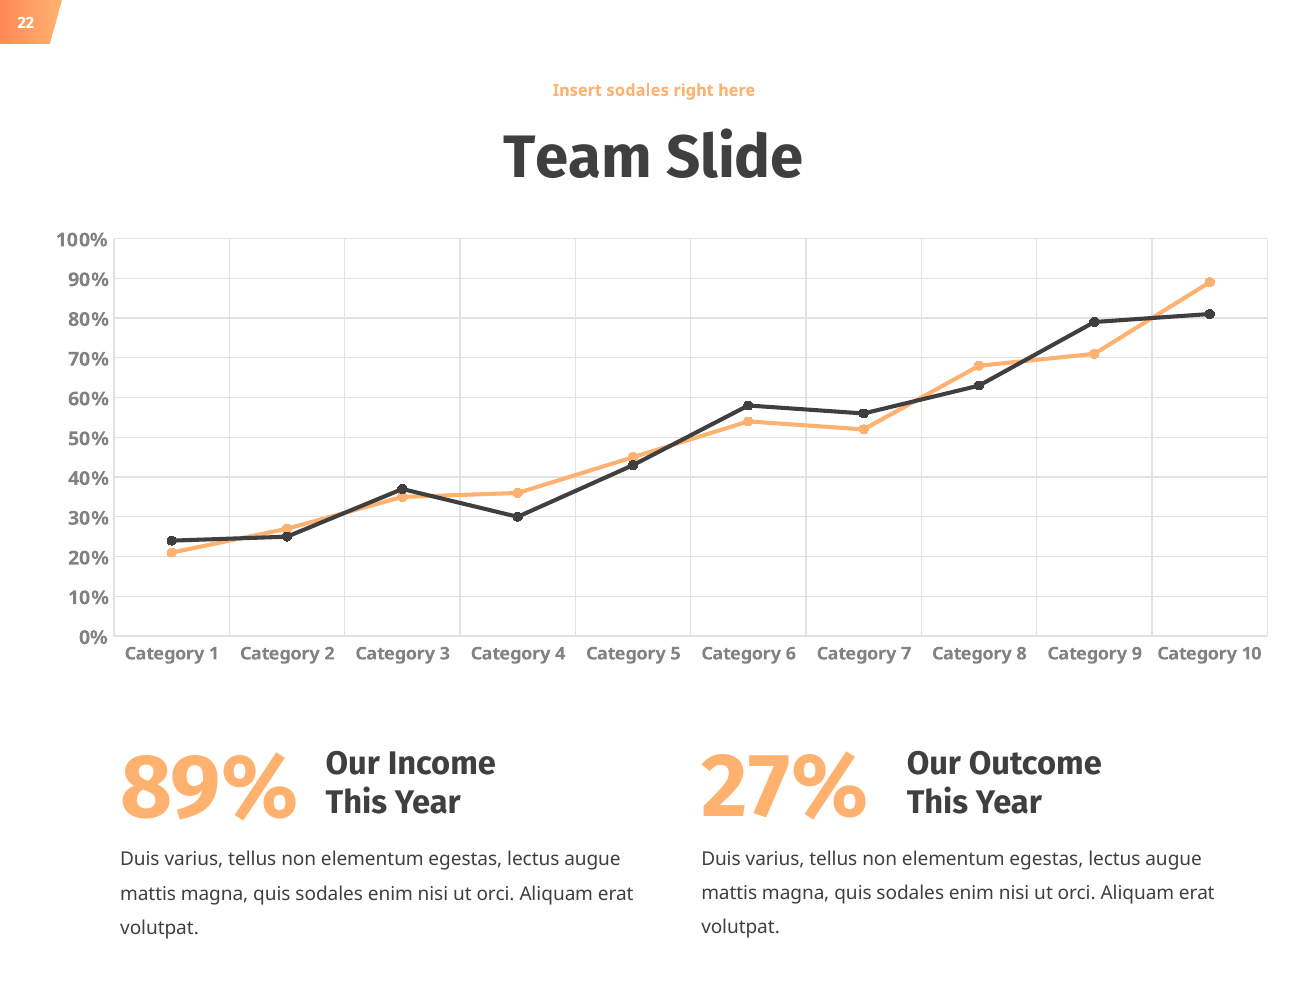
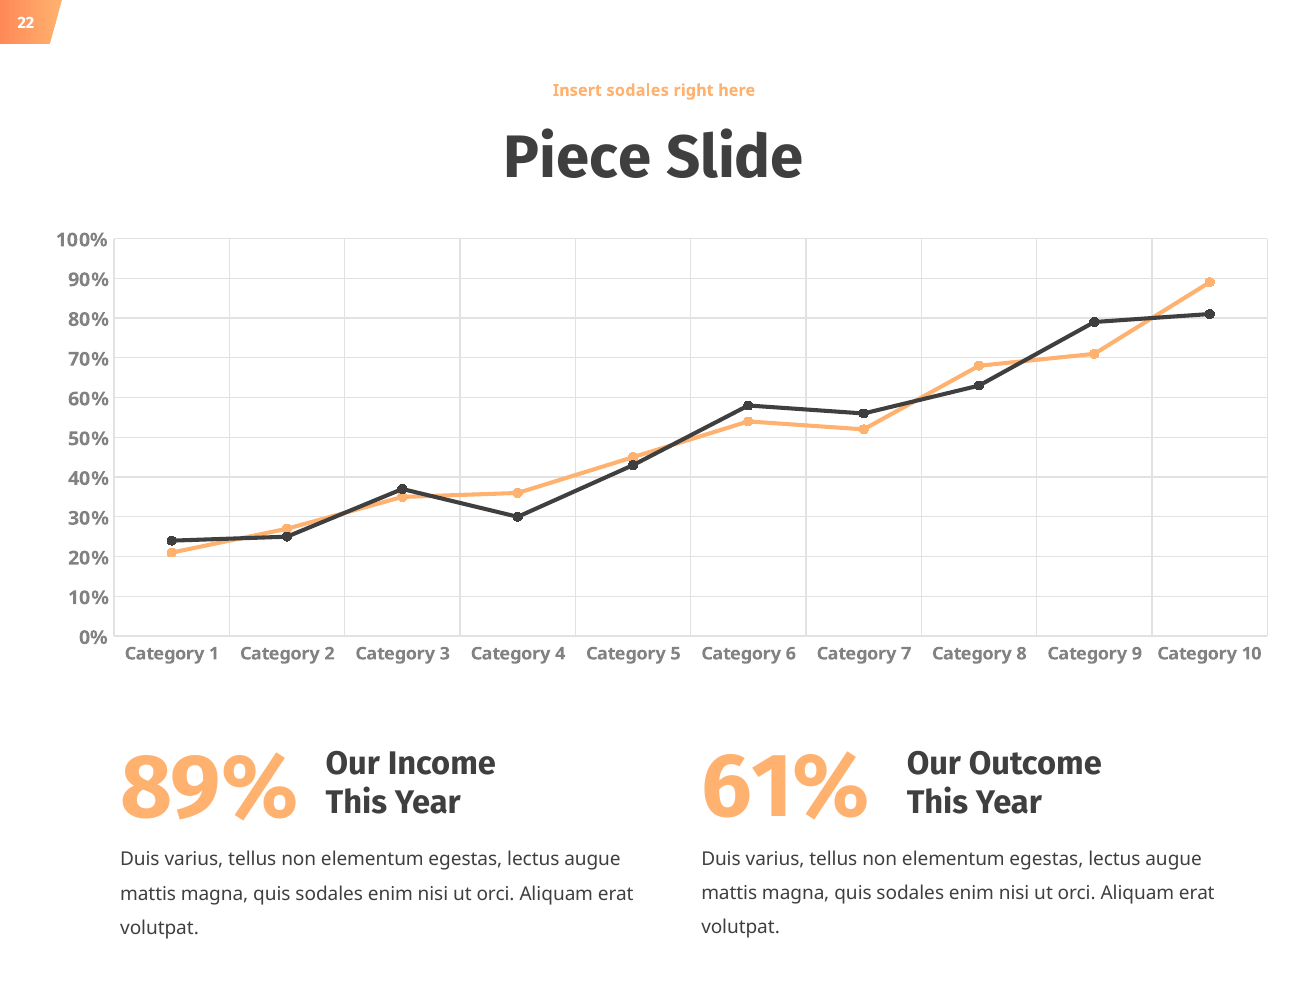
Team: Team -> Piece (578, 158)
27%: 27% -> 61% (786, 787)
